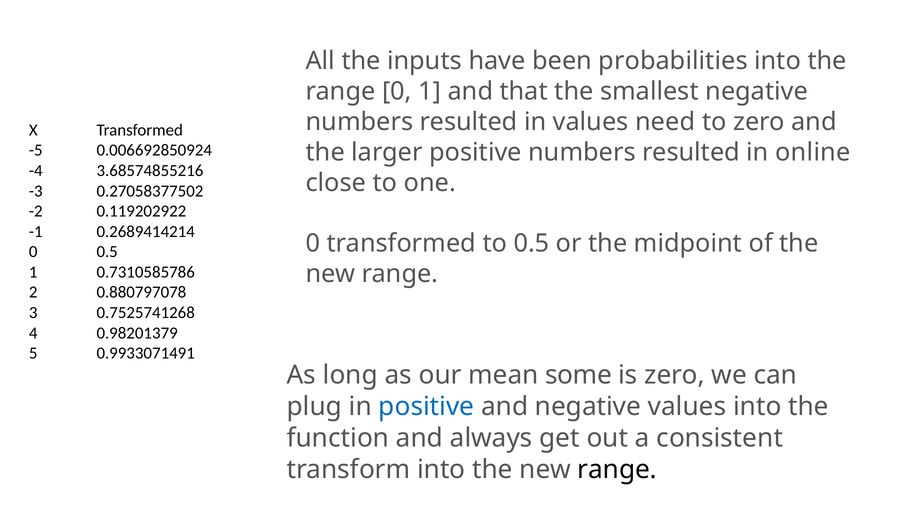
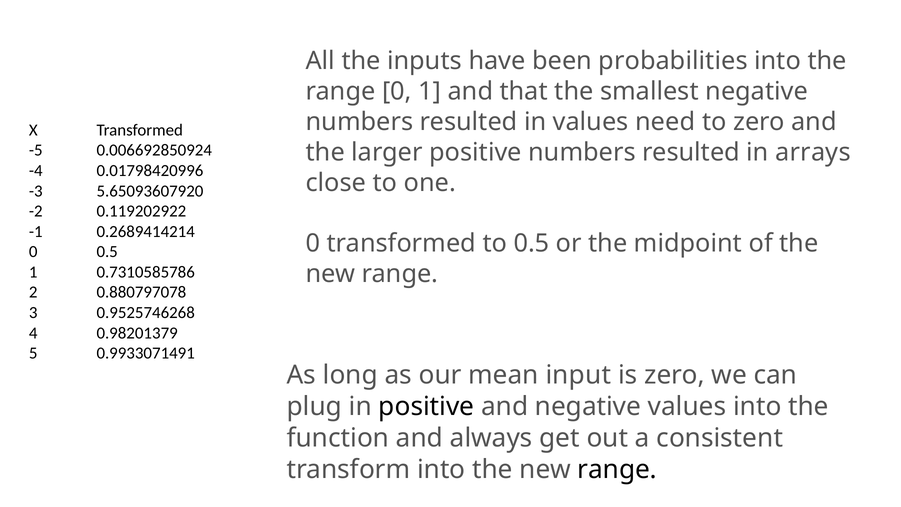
online: online -> arrays (813, 152)
3.68574855216: 3.68574855216 -> 0.01798420996 (150, 171)
0.27058377502: 0.27058377502 -> 5.65093607920 (150, 191)
0.7525741268: 0.7525741268 -> 0.9525746268 (146, 313)
some: some -> input (578, 375)
positive colour: blue -> black (426, 407)
